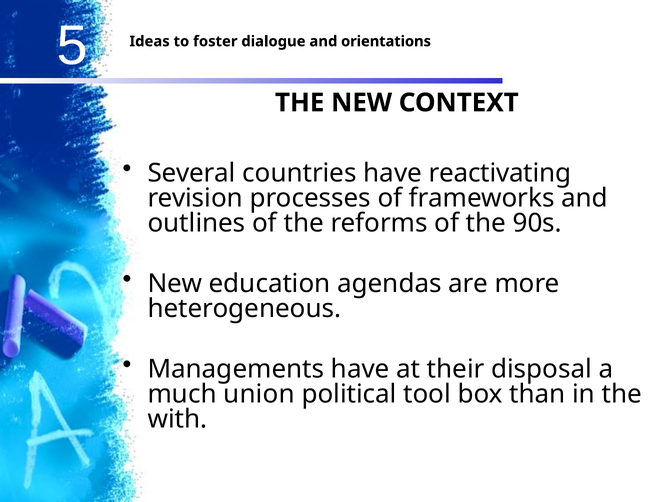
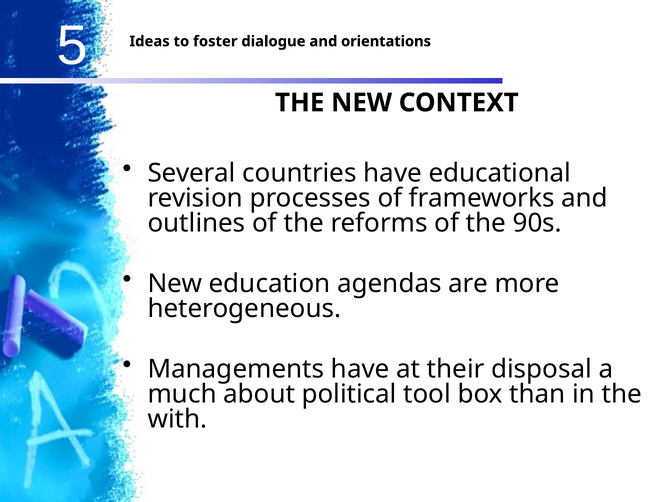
reactivating: reactivating -> educational (500, 173)
union: union -> about (259, 394)
